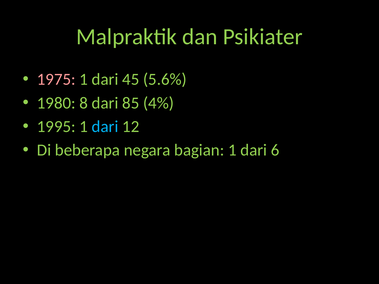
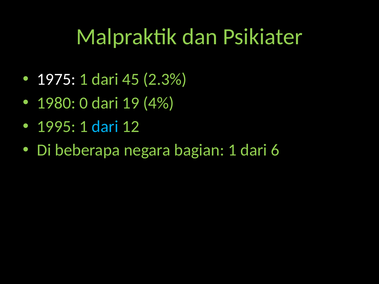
1975 colour: pink -> white (56, 80)
5.6%: 5.6% -> 2.3% (165, 80)
8: 8 -> 0 (84, 103)
85: 85 -> 19 (131, 103)
